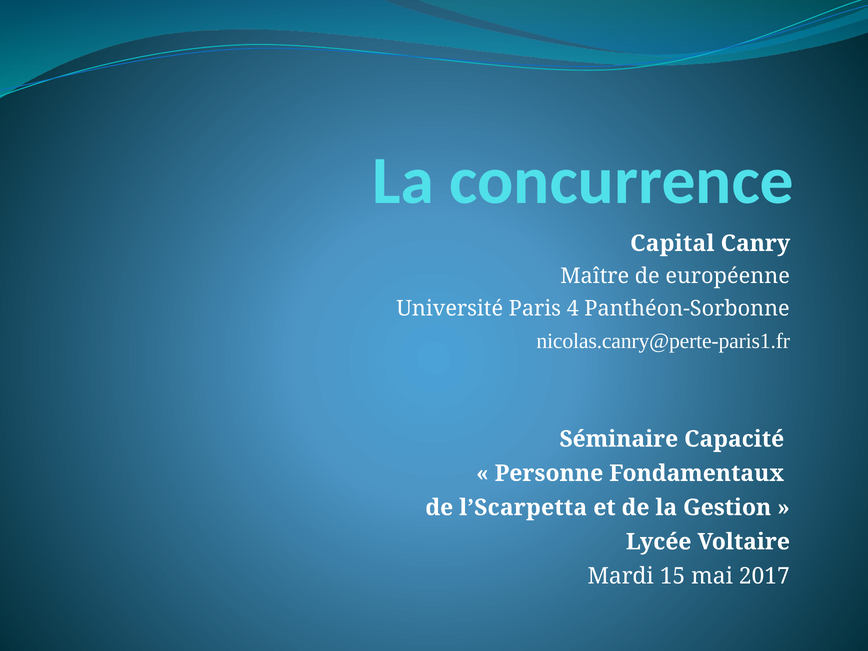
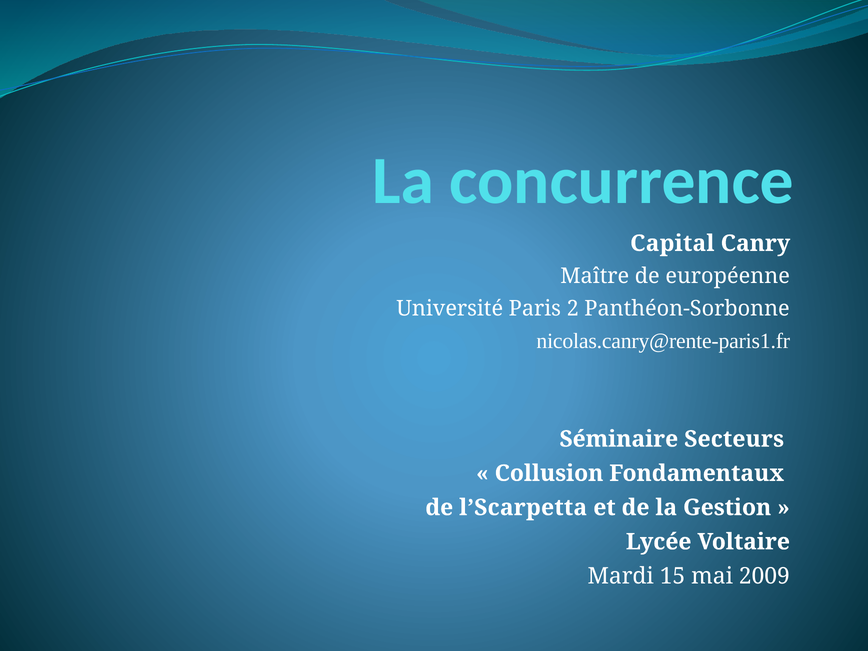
4: 4 -> 2 (573, 309)
nicolas.canry@perte-paris1.fr: nicolas.canry@perte-paris1.fr -> nicolas.canry@rente-paris1.fr (663, 341)
Capacité: Capacité -> Secteurs (734, 439)
Personne: Personne -> Collusion (549, 473)
2017: 2017 -> 2009 (764, 576)
